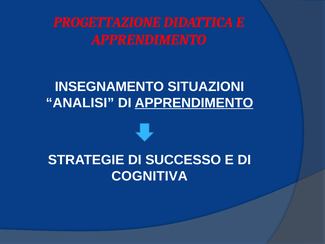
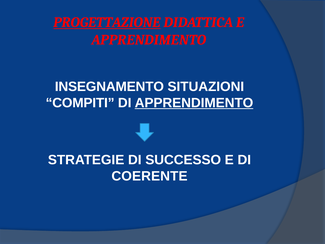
PROGETTAZIONE underline: none -> present (107, 22)
ANALISI: ANALISI -> COMPITI (80, 103)
COGNITIVA: COGNITIVA -> COERENTE (150, 176)
